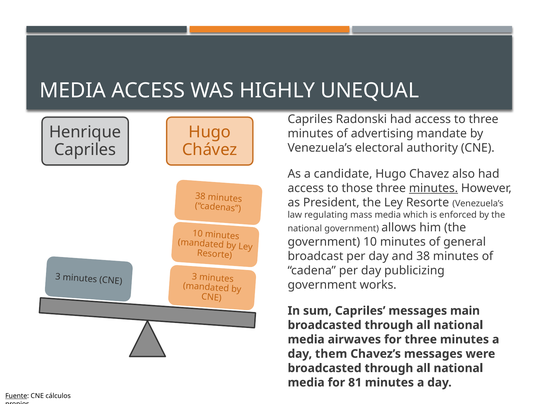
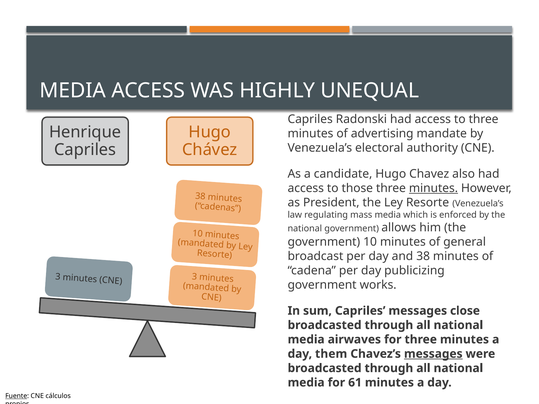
main: main -> close (465, 311)
messages underline: none -> present (433, 354)
81: 81 -> 61 (355, 383)
